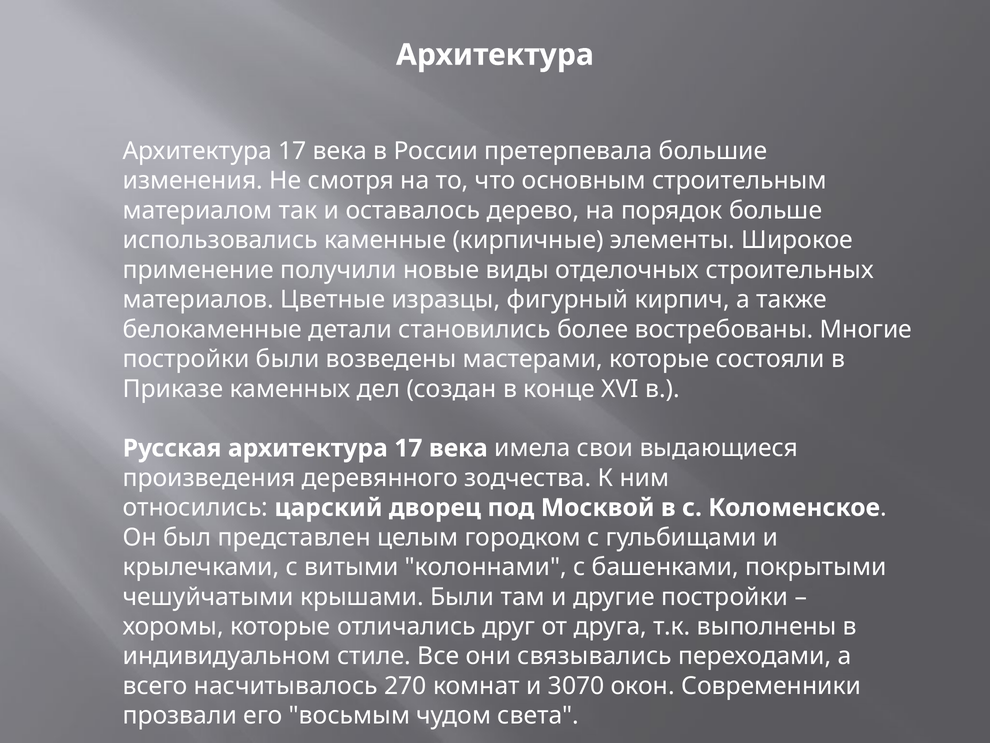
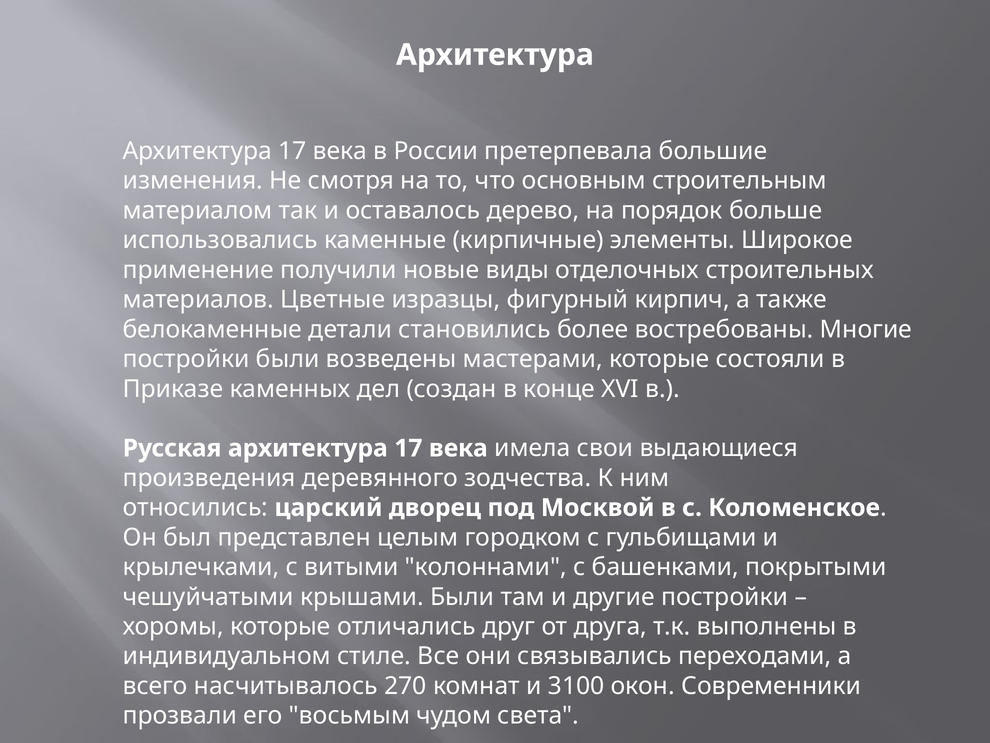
3070: 3070 -> 3100 (576, 686)
